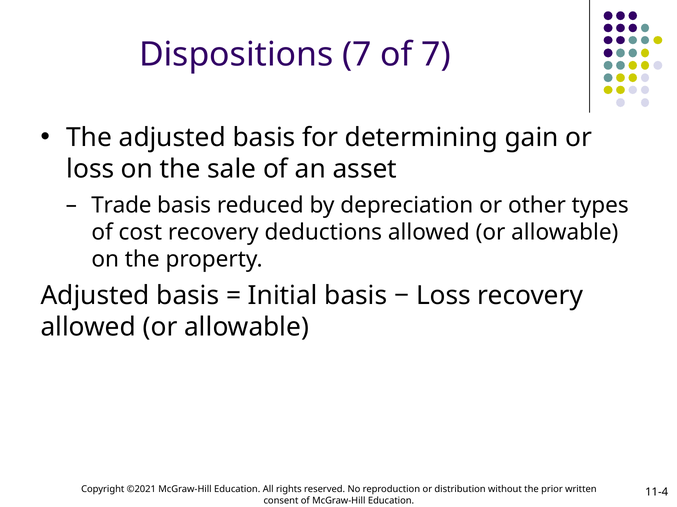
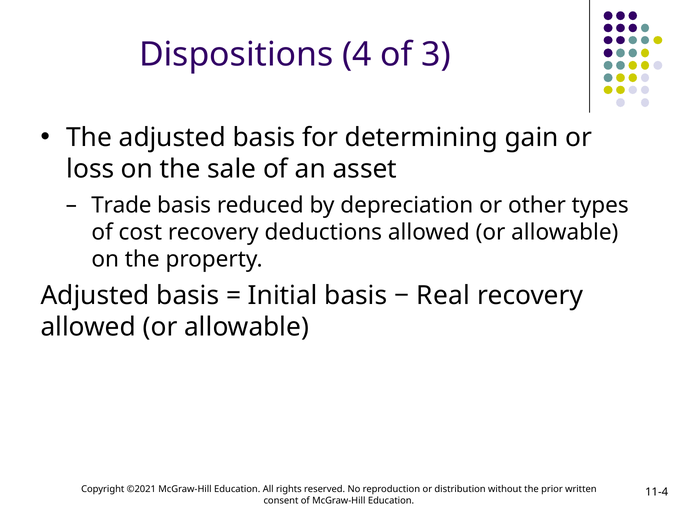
Dispositions 7: 7 -> 4 (357, 54)
of 7: 7 -> 3 (436, 54)
Loss: Loss -> Real (443, 296)
